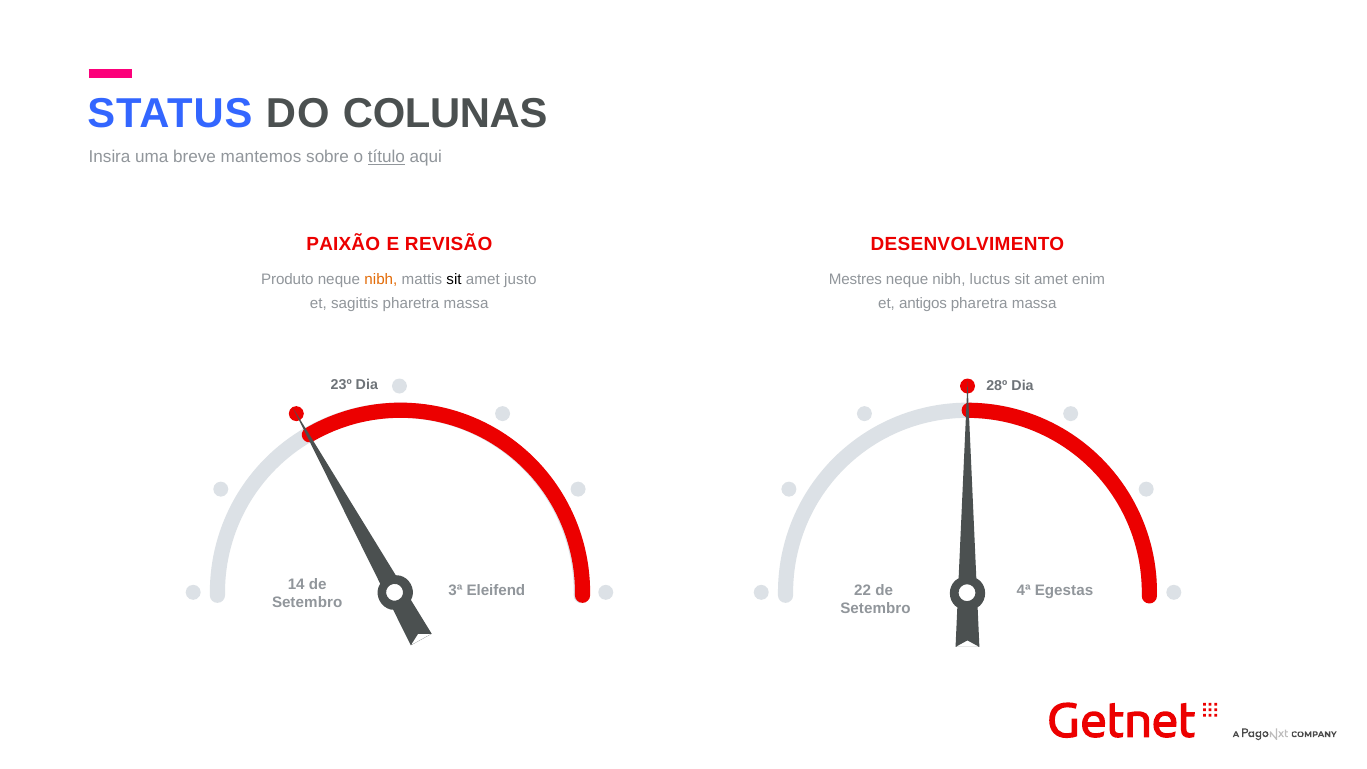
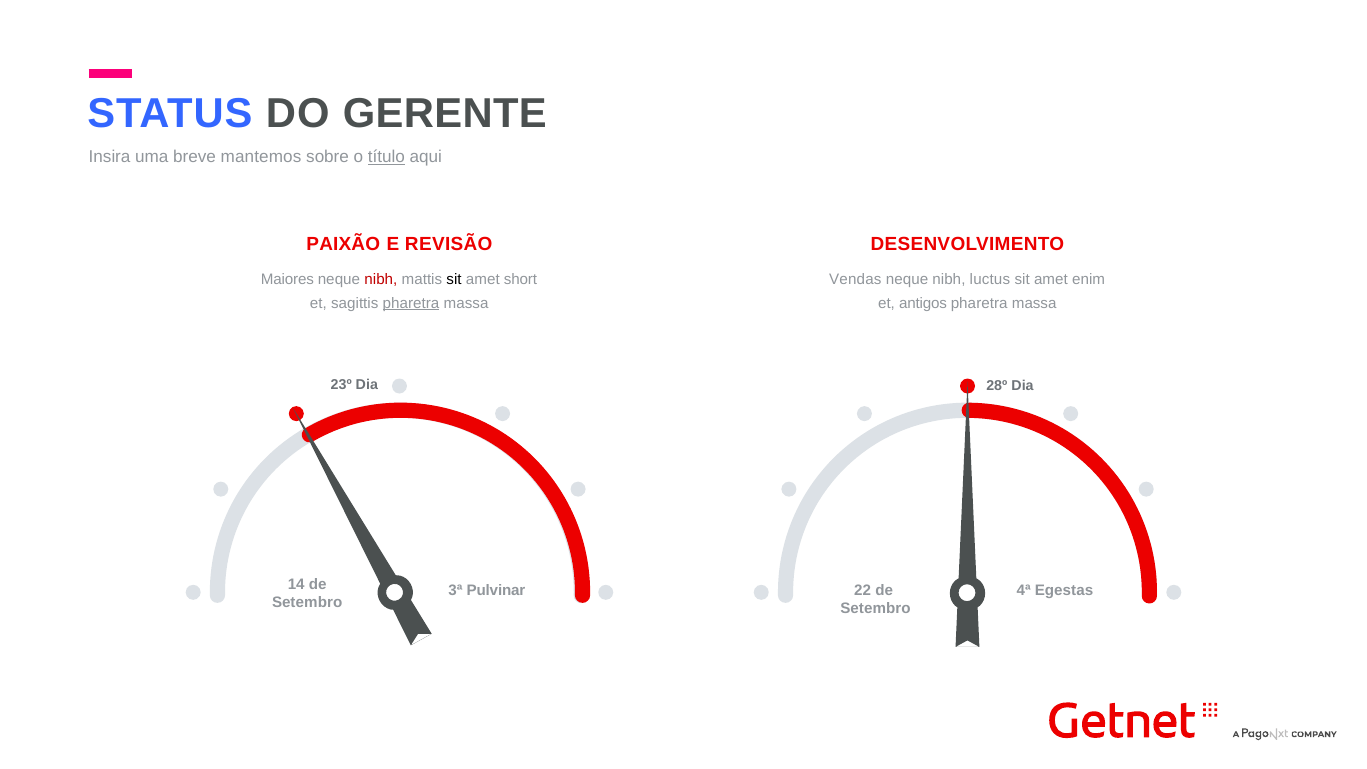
COLUNAS: COLUNAS -> GERENTE (445, 114)
Produto: Produto -> Maiores (287, 280)
nibh colour: orange -> red (381, 280)
justo: justo -> short (521, 280)
Mestres: Mestres -> Vendas (855, 280)
pharetra underline: none -> present (411, 303)
Eleifend: Eleifend -> Pulvinar (496, 591)
